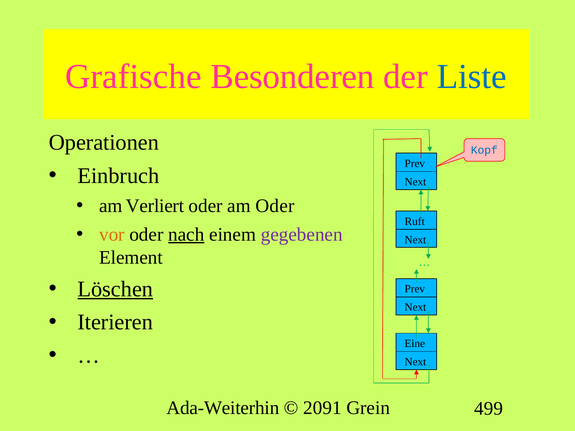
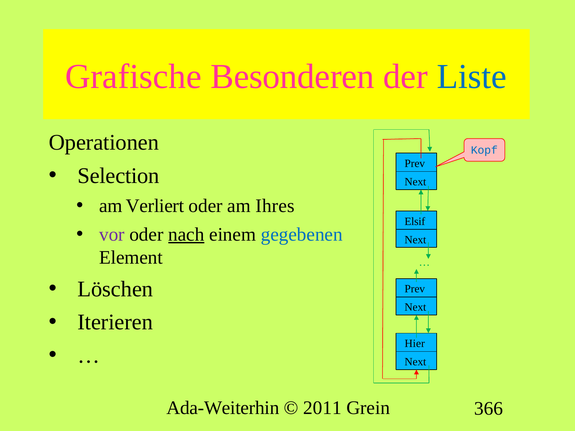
Einbruch: Einbruch -> Selection (118, 176)
am Oder: Oder -> Ihres (275, 206)
Ruft: Ruft -> Elsif (415, 221)
vor colour: orange -> purple (112, 235)
gegebenen colour: purple -> blue (302, 235)
Löschen underline: present -> none (115, 289)
Eine: Eine -> Hier (415, 344)
2091: 2091 -> 2011 (322, 408)
499: 499 -> 366 (489, 409)
